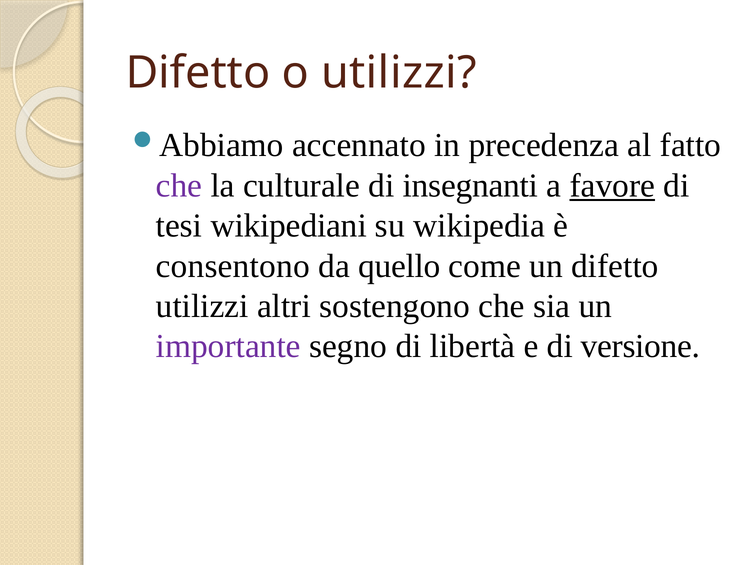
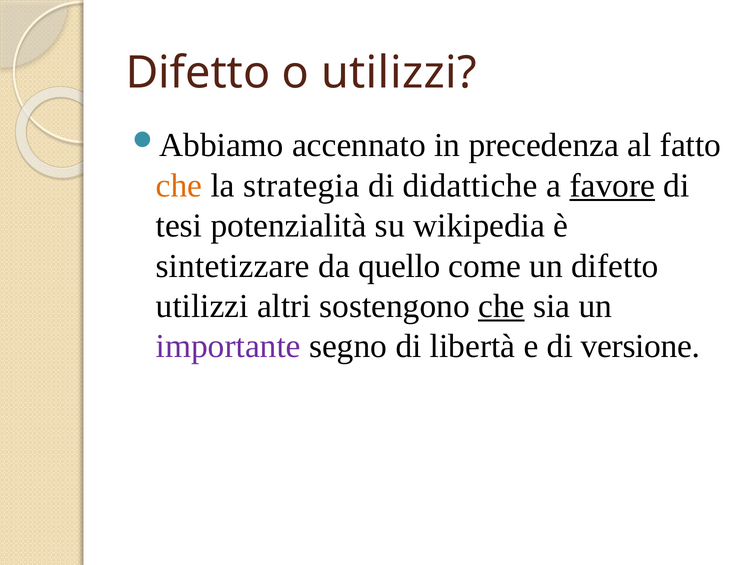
che colour: purple -> orange (179, 186)
culturale: culturale -> strategia (301, 186)
insegnanti: insegnanti -> didattiche (470, 186)
wikipediani: wikipediani -> potenzialità (289, 226)
consentono: consentono -> sintetizzare (233, 266)
che underline: none -> present (501, 306)
